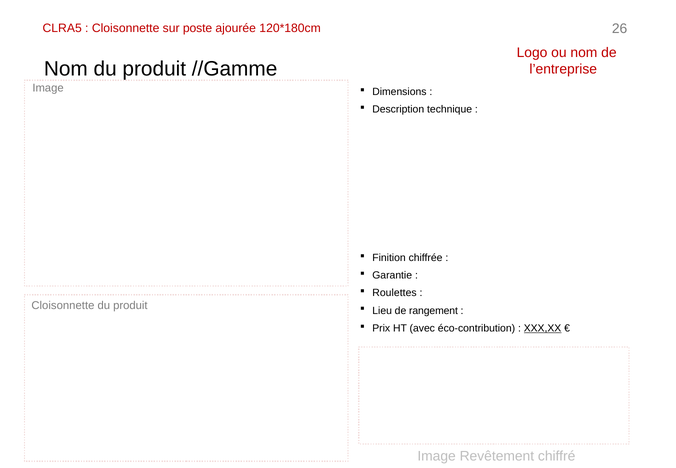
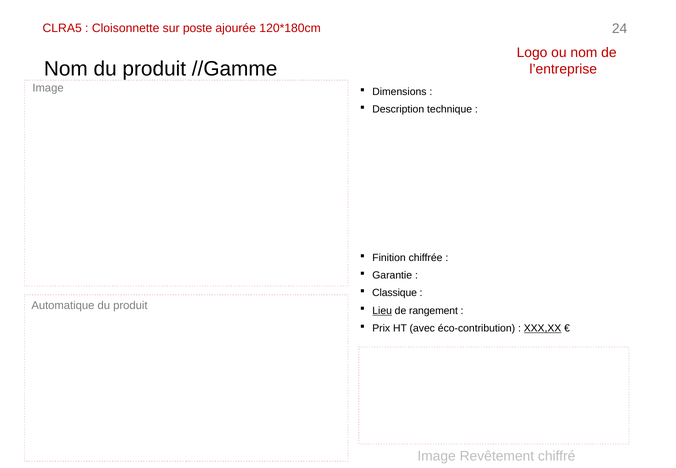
26: 26 -> 24 (620, 29)
Roulettes: Roulettes -> Classique (395, 293)
Cloisonnette: Cloisonnette -> Automatique (63, 306)
Lieu underline: none -> present (382, 311)
